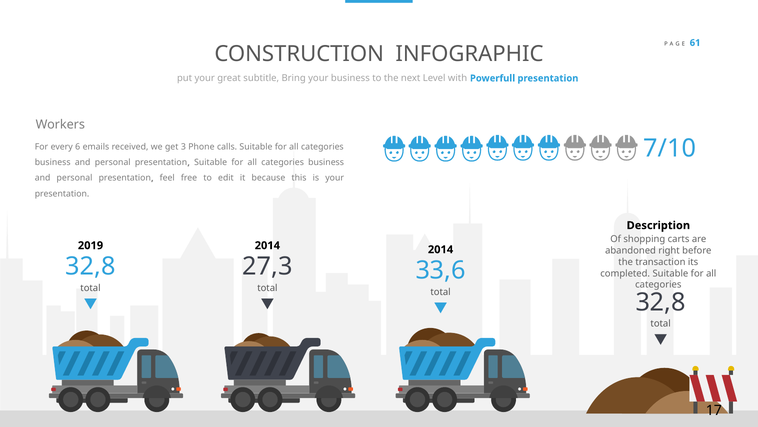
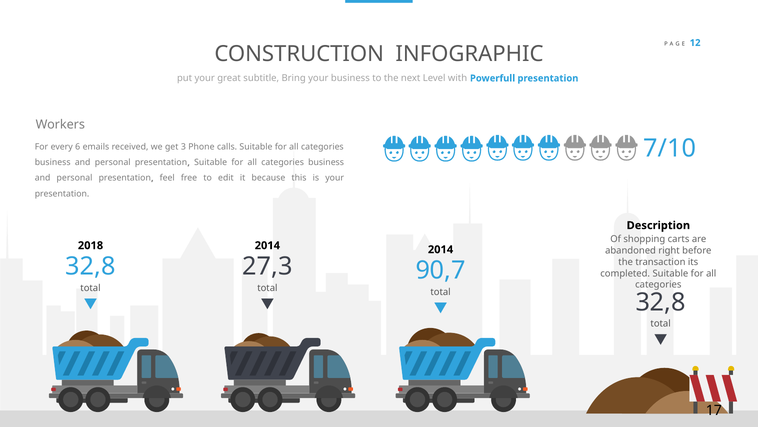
61: 61 -> 12 (695, 43)
2019: 2019 -> 2018 (91, 245)
33,6: 33,6 -> 90,7 (441, 270)
